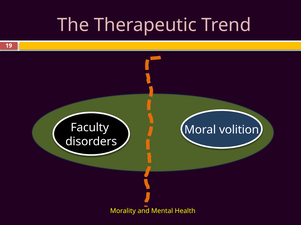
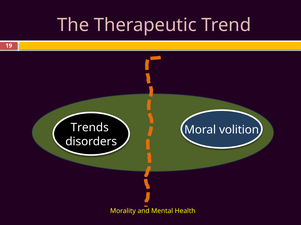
Faculty: Faculty -> Trends (90, 128)
